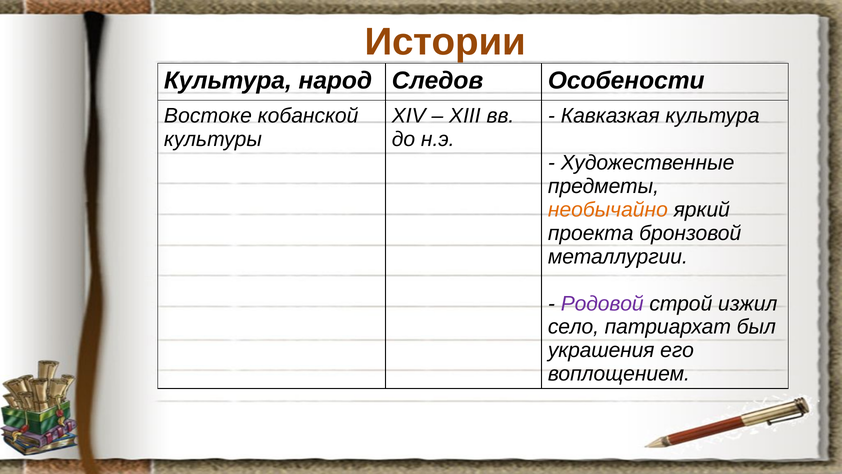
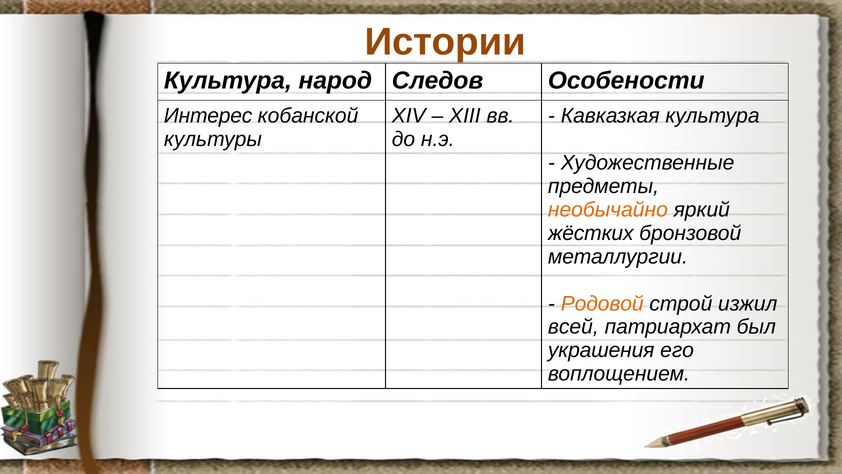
Востоке: Востоке -> Интерес (208, 116)
проекта: проекта -> жёстких (591, 233)
Родовой colour: purple -> orange (602, 303)
село: село -> всей (573, 327)
